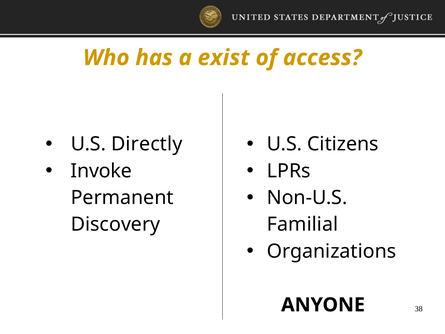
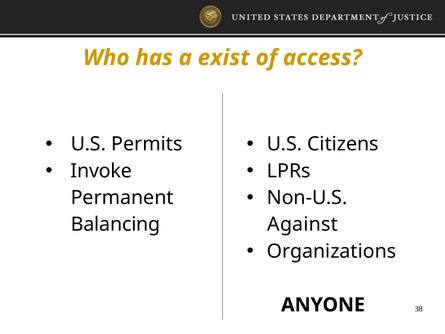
Directly: Directly -> Permits (147, 144)
Discovery: Discovery -> Balancing (116, 224)
Familial: Familial -> Against (303, 224)
